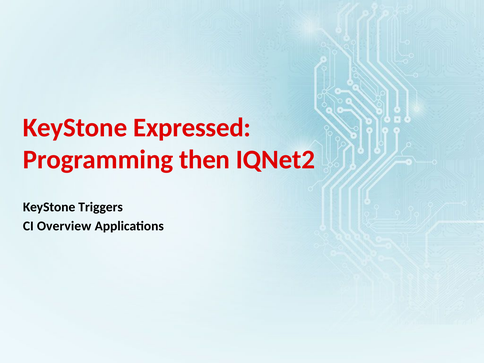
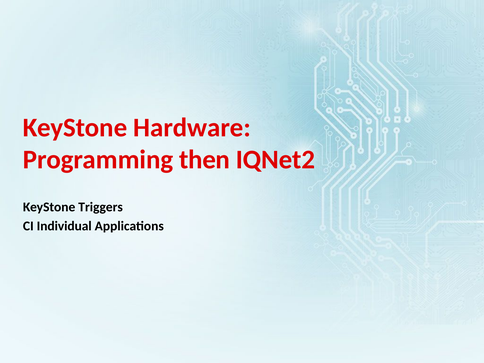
Expressed: Expressed -> Hardware (192, 128)
Overview: Overview -> Individual (64, 226)
